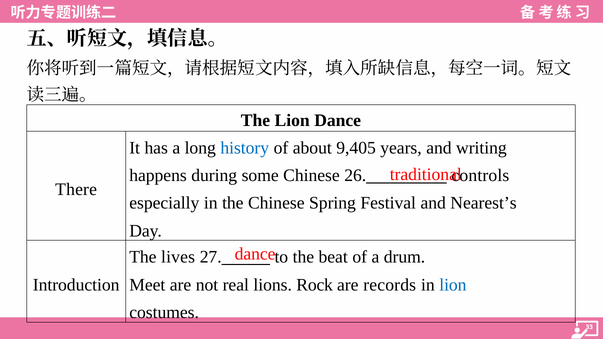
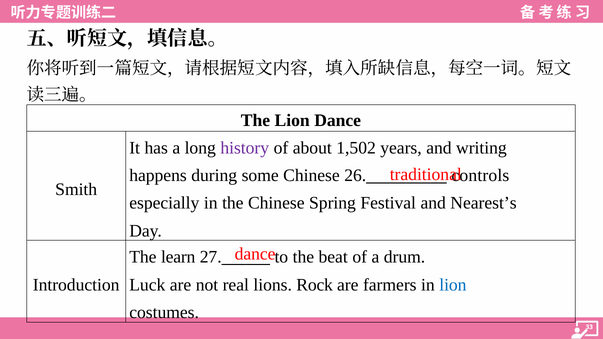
history colour: blue -> purple (245, 148)
9,405: 9,405 -> 1,502 (356, 148)
There: There -> Smith (76, 189)
lives: lives -> learn (178, 257)
Meet: Meet -> Luck (147, 285)
records: records -> farmers (390, 285)
